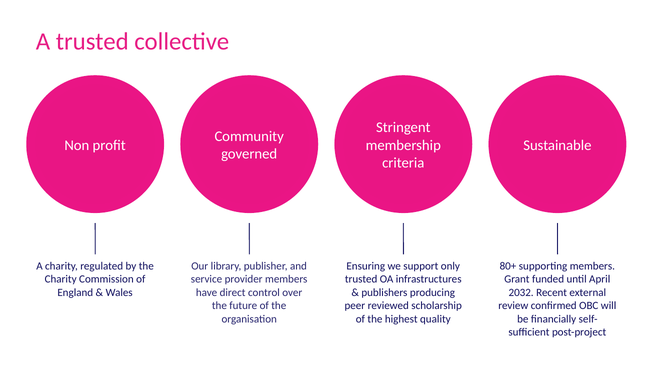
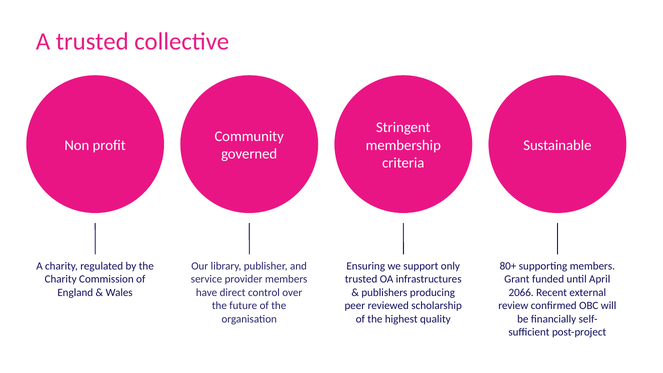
2032: 2032 -> 2066 (521, 292)
